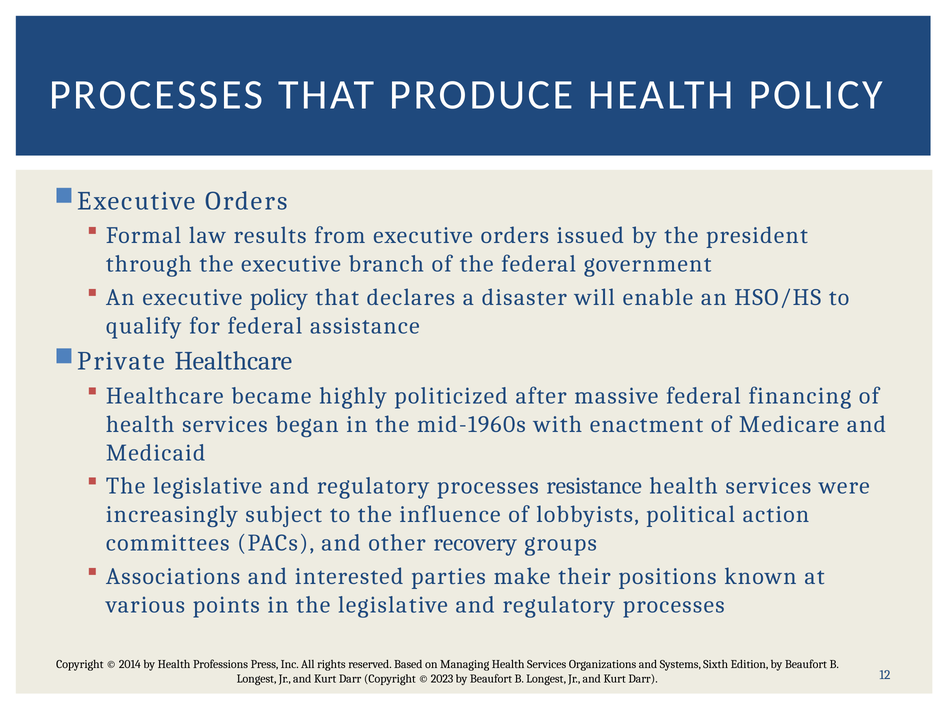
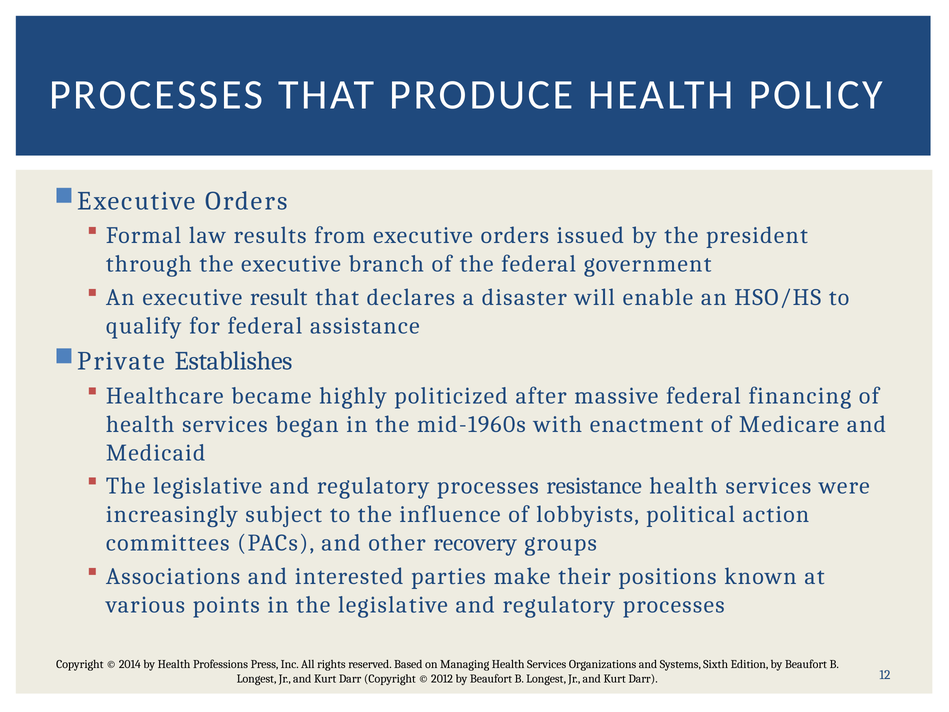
executive policy: policy -> result (279, 297)
Healthcare: Healthcare -> Establishes (234, 361)
2023: 2023 -> 2012 (442, 678)
